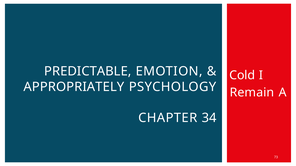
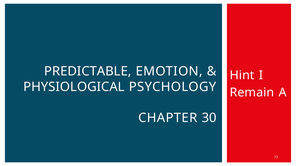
Cold: Cold -> Hint (242, 75)
APPROPRIATELY: APPROPRIATELY -> PHYSIOLOGICAL (74, 87)
34: 34 -> 30 (209, 118)
